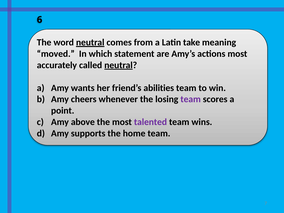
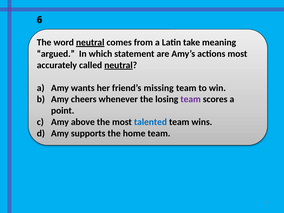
moved: moved -> argued (56, 54)
abilities: abilities -> missing (159, 88)
talented colour: purple -> blue (150, 122)
